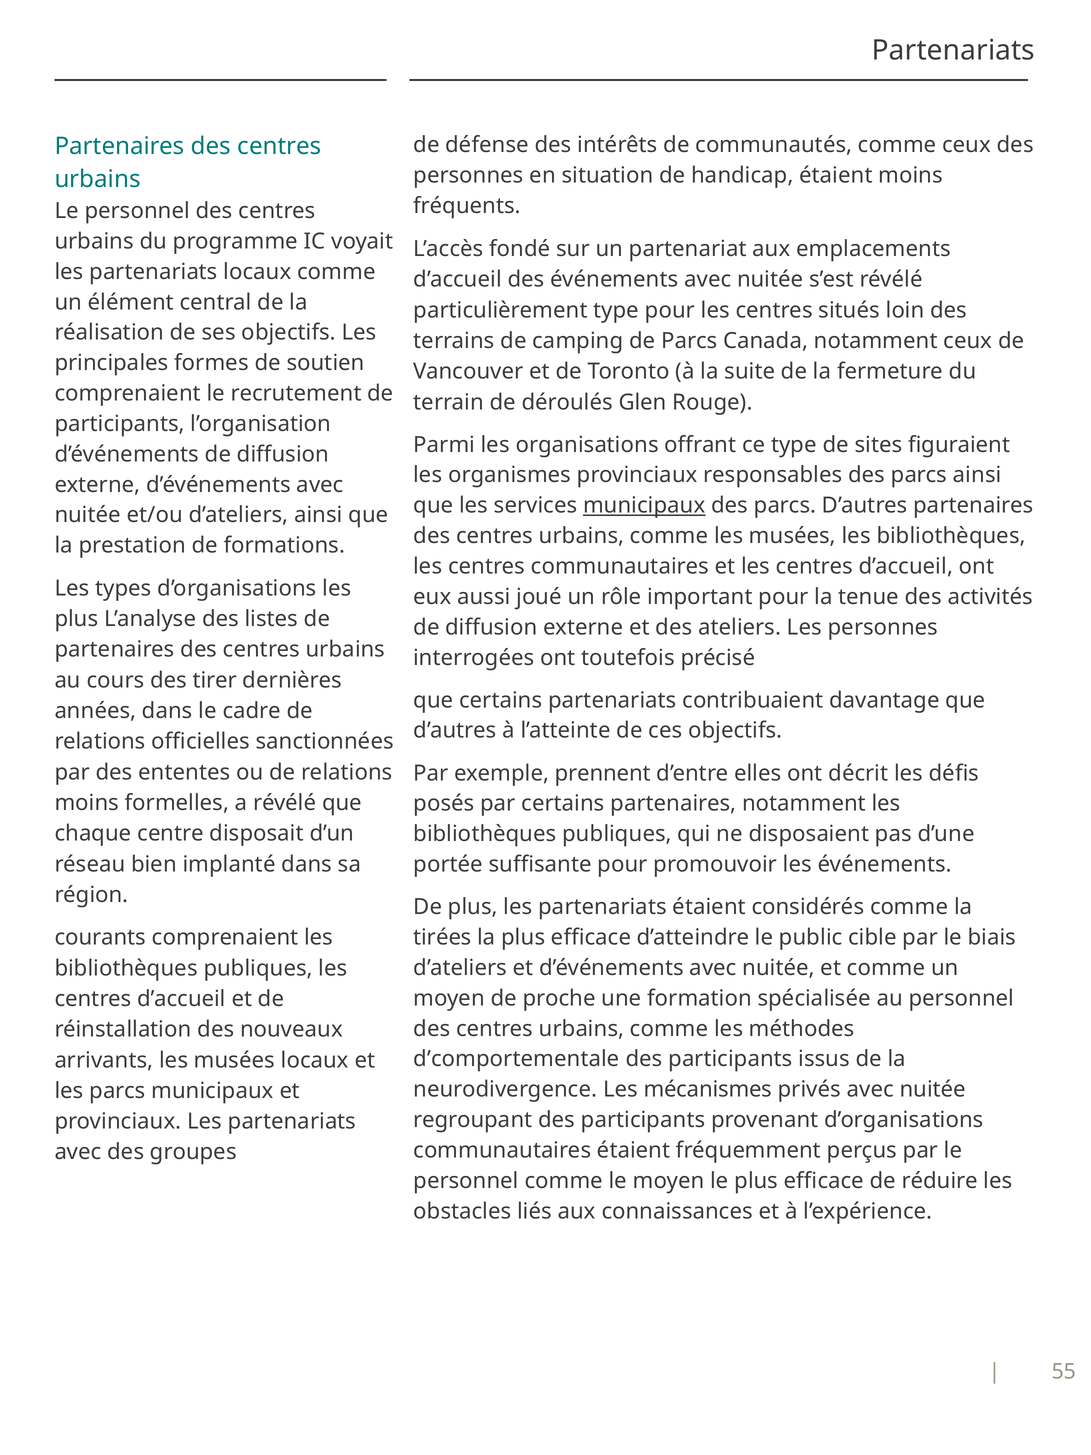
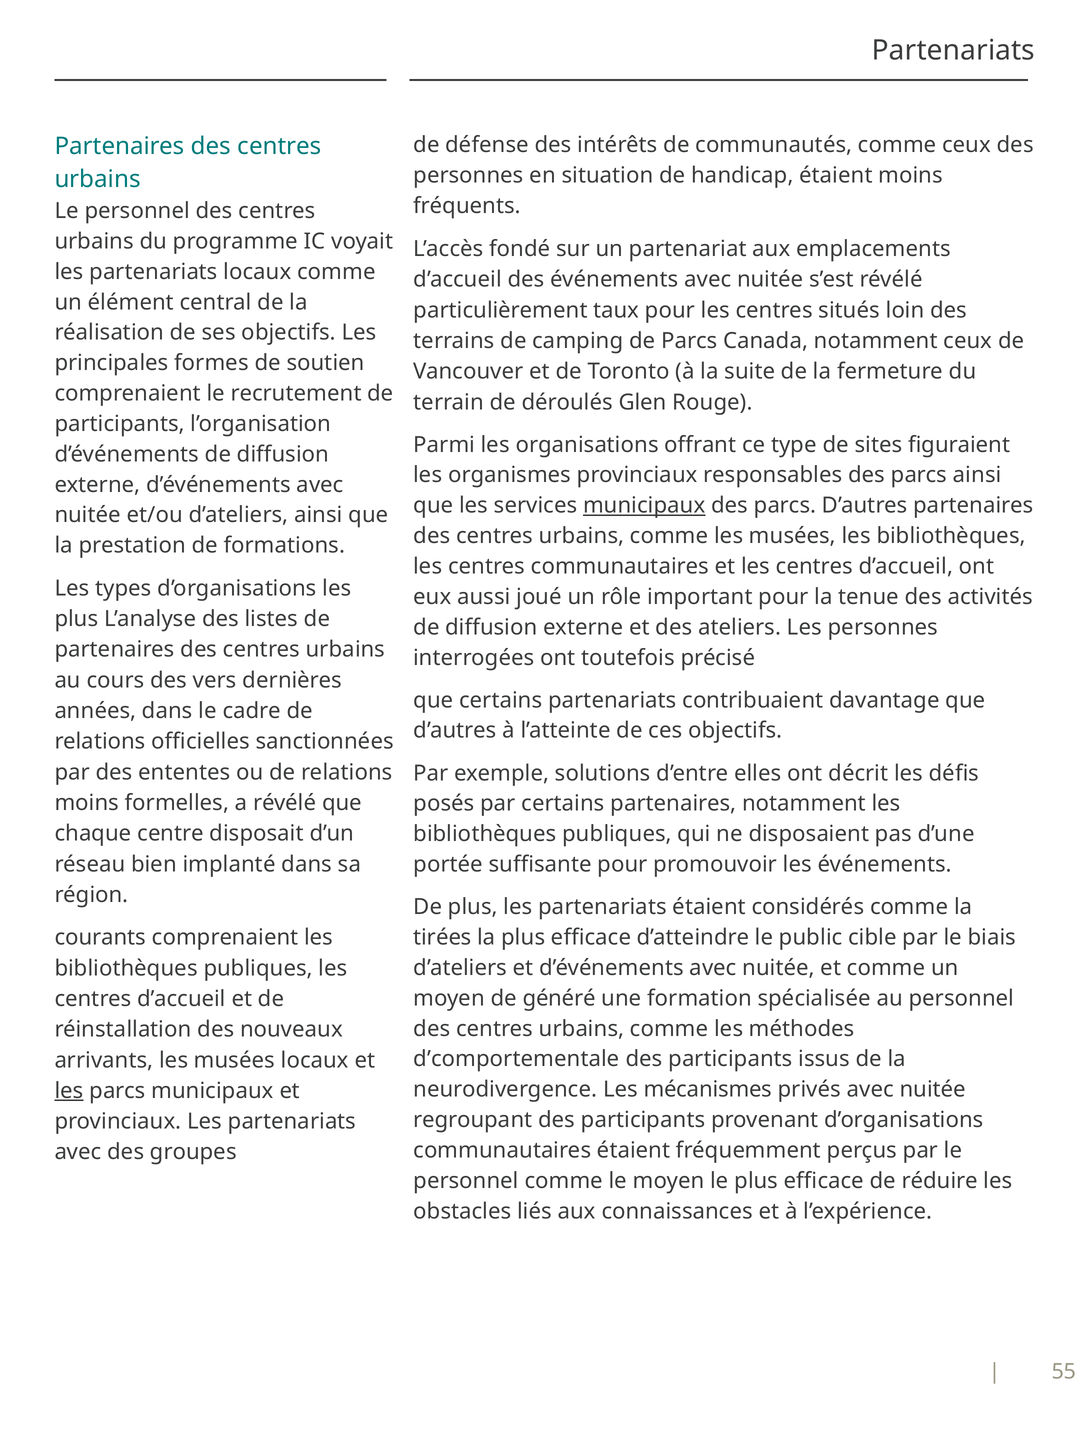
particulièrement type: type -> taux (616, 310)
tirer: tirer -> vers (215, 680)
prennent: prennent -> solutions (603, 773)
proche: proche -> généré (559, 998)
les underline: none -> present (69, 1091)
